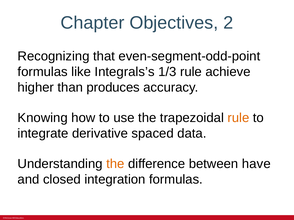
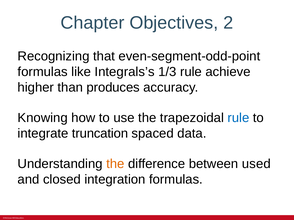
rule colour: orange -> blue (238, 118)
derivative: derivative -> truncation (100, 134)
have: have -> used (256, 164)
